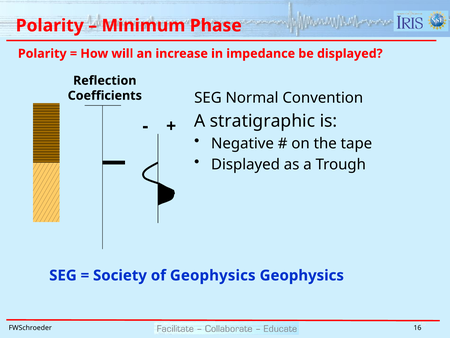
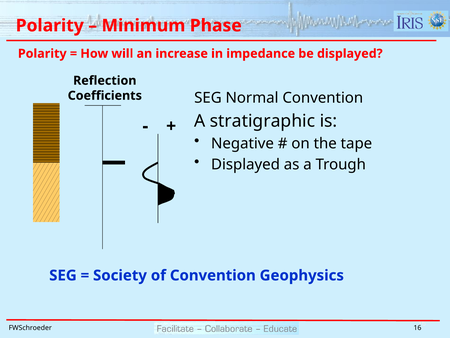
of Geophysics: Geophysics -> Convention (213, 275)
